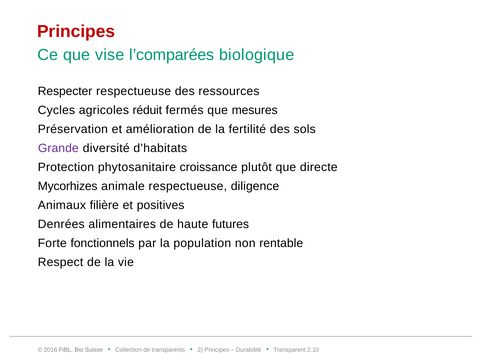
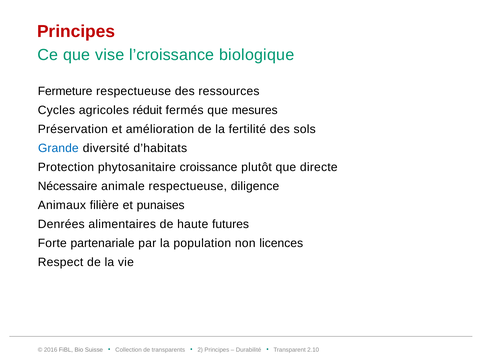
l’comparées: l’comparées -> l’croissance (172, 55)
Respecter: Respecter -> Fermeture (65, 91)
Grande colour: purple -> blue (58, 148)
Mycorhizes: Mycorhizes -> Nécessaire (68, 186)
positives: positives -> punaises (161, 205)
fonctionnels: fonctionnels -> partenariale (103, 243)
rentable: rentable -> licences (281, 243)
